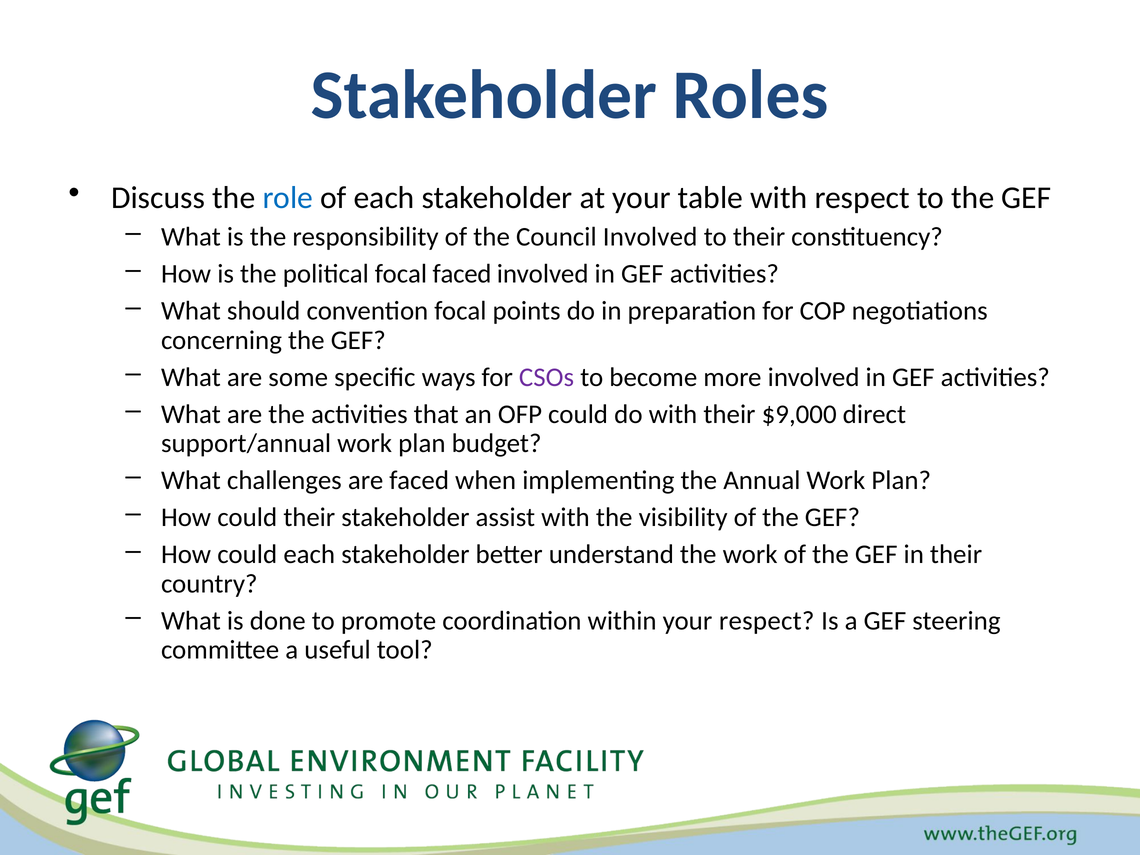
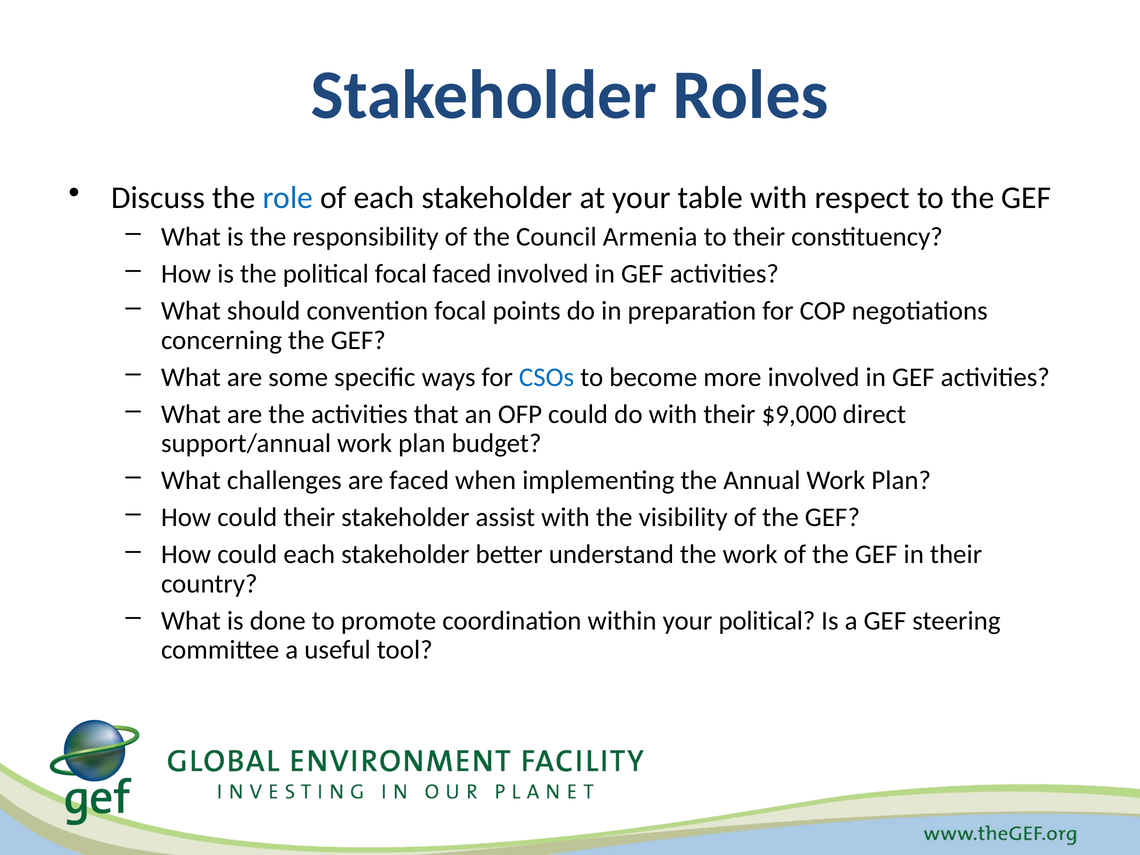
Council Involved: Involved -> Armenia (650, 237)
CSOs colour: purple -> blue (547, 377)
your respect: respect -> political (767, 621)
